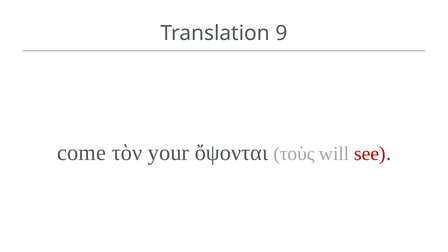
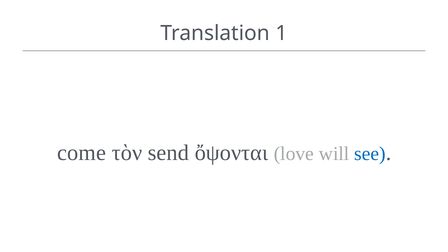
9: 9 -> 1 (281, 33)
your: your -> send (168, 153)
τοὺς: τοὺς -> love (294, 154)
see colour: red -> blue (370, 154)
